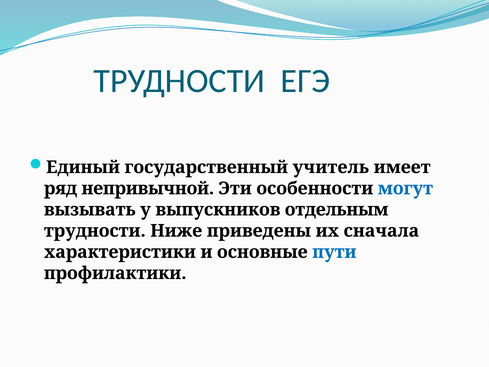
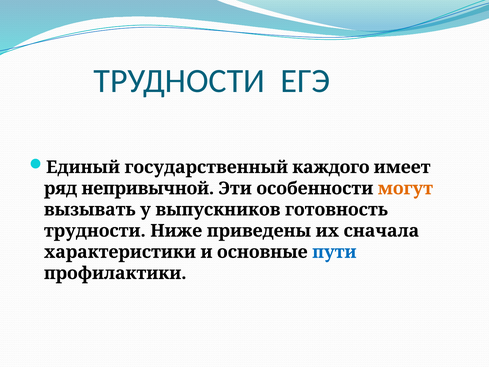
учитель: учитель -> каждого (331, 167)
могут colour: blue -> orange (405, 188)
отдельным: отдельным -> готовность (336, 209)
